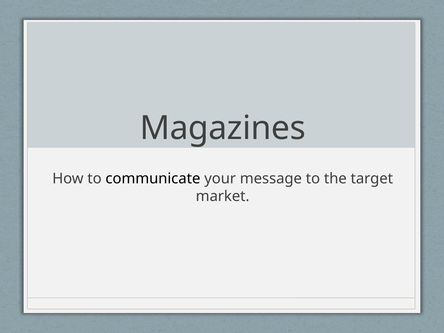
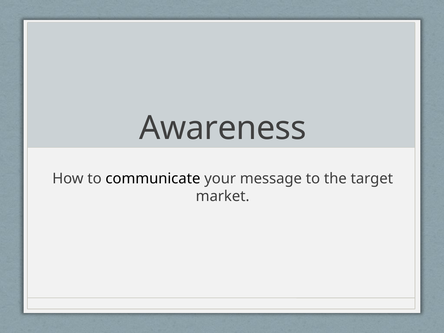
Magazines: Magazines -> Awareness (223, 128)
